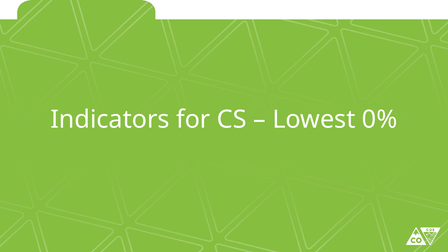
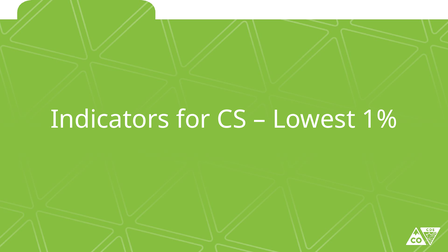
0%: 0% -> 1% (380, 119)
